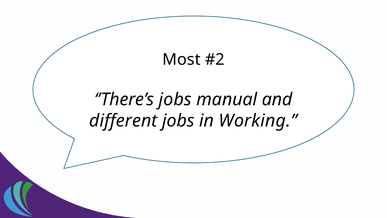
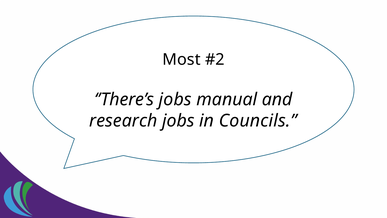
different: different -> research (123, 121)
Working: Working -> Councils (258, 121)
